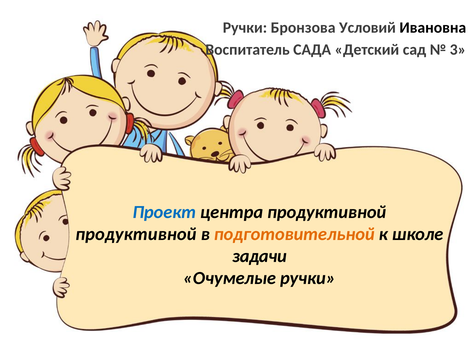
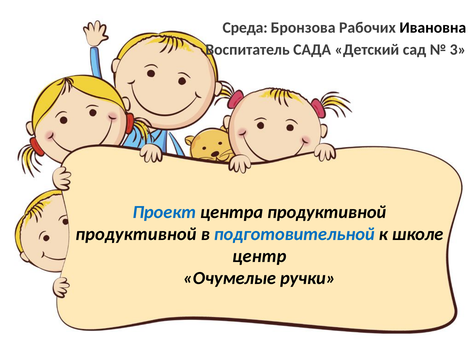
Ручки: Ручки -> Среда (245, 28)
Условий: Условий -> Рабочих (367, 28)
подготовительной colour: orange -> blue (294, 234)
задачи: задачи -> центр (259, 256)
